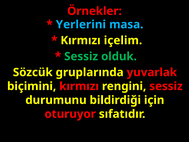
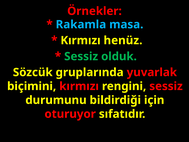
Yerlerini: Yerlerini -> Rakamla (81, 24)
içelim: içelim -> henüz (123, 40)
